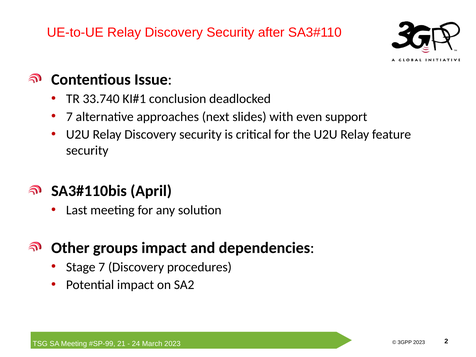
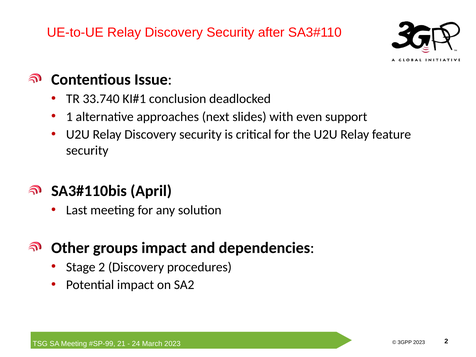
7: 7 -> 1 (69, 117)
Stage 7: 7 -> 2 (102, 267)
